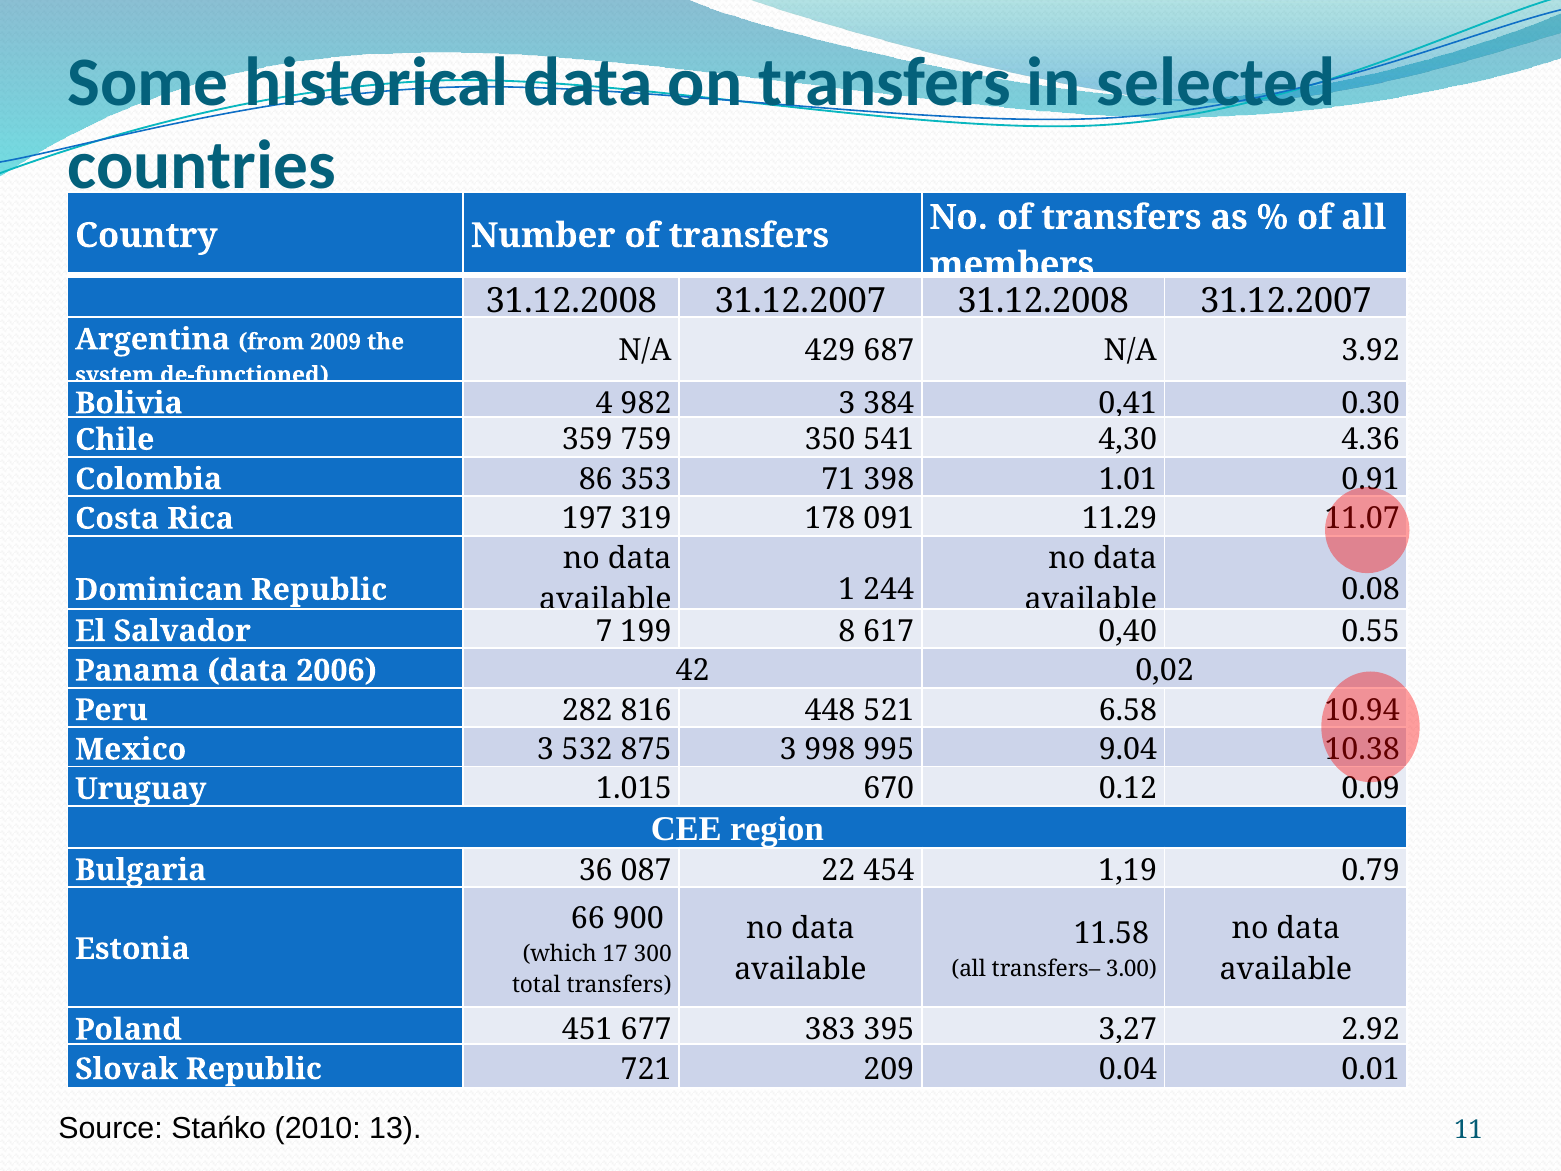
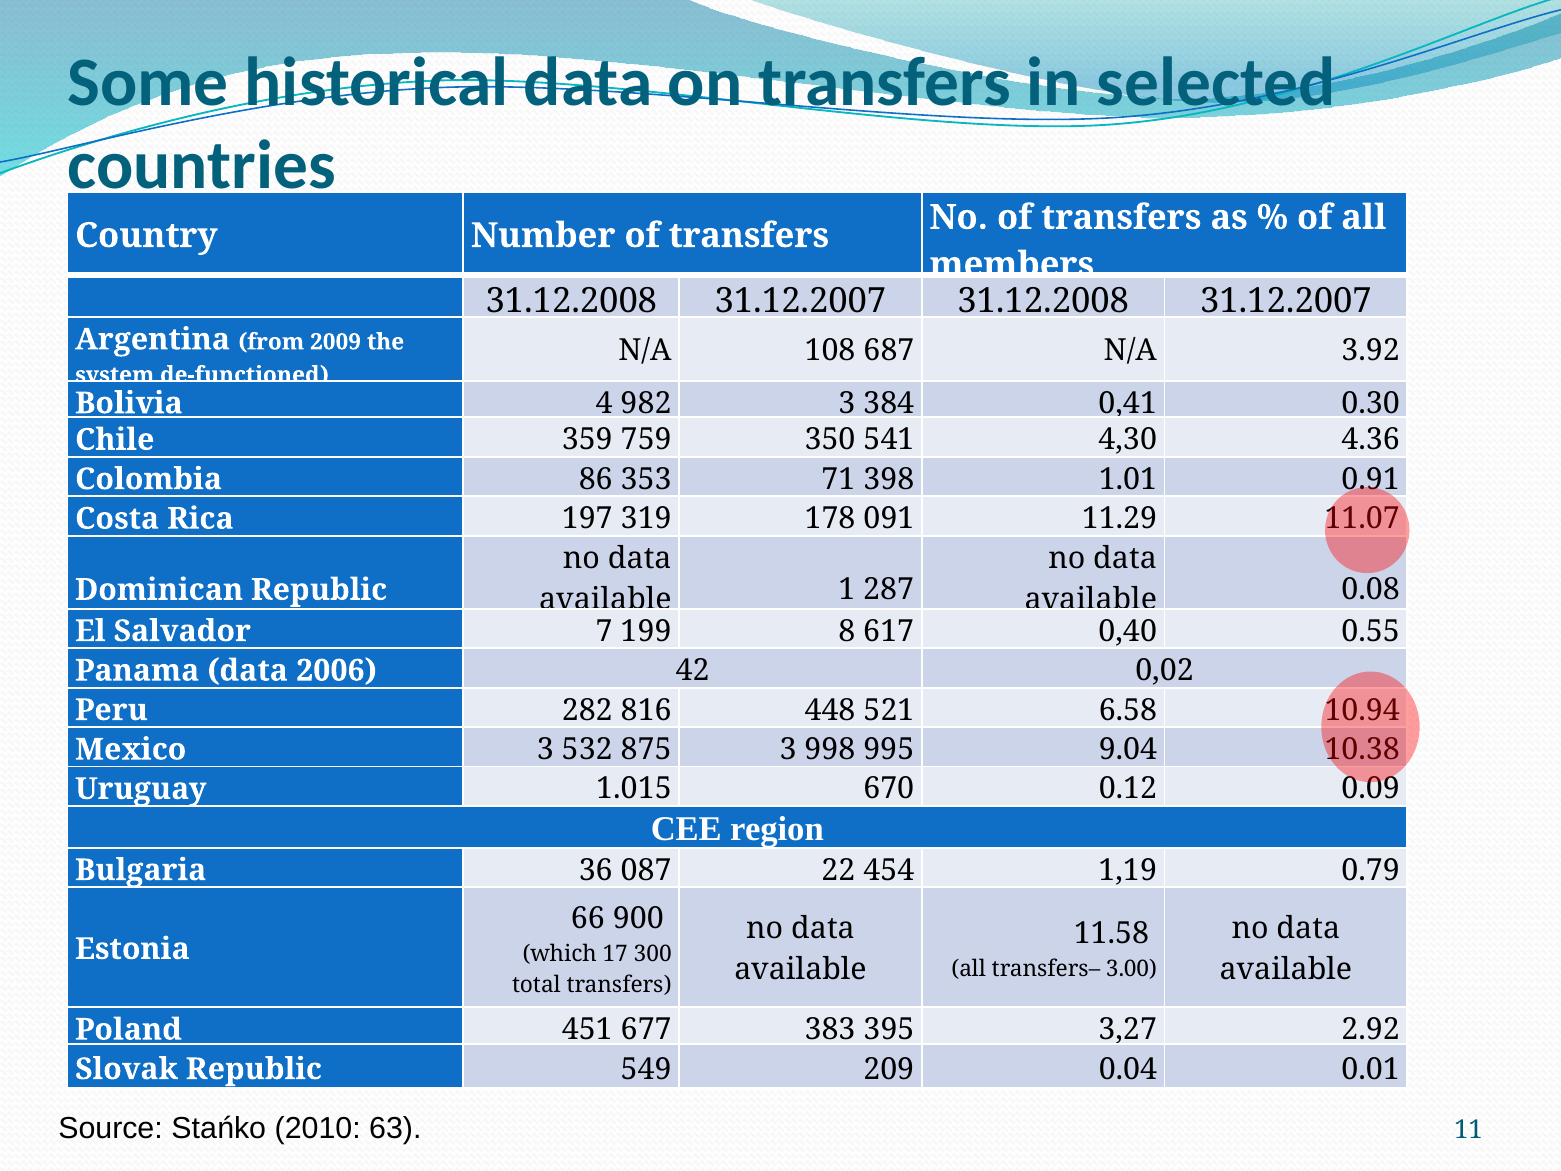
429: 429 -> 108 (830, 351)
244: 244 -> 287 (889, 590)
721: 721 -> 549 (646, 1069)
13: 13 -> 63 (395, 1128)
